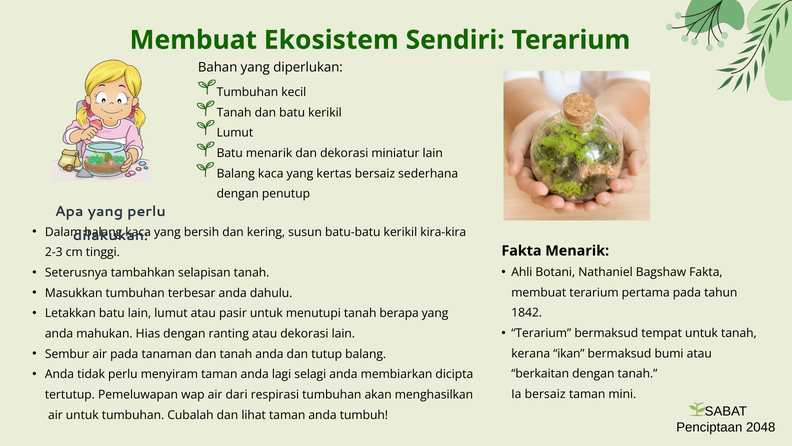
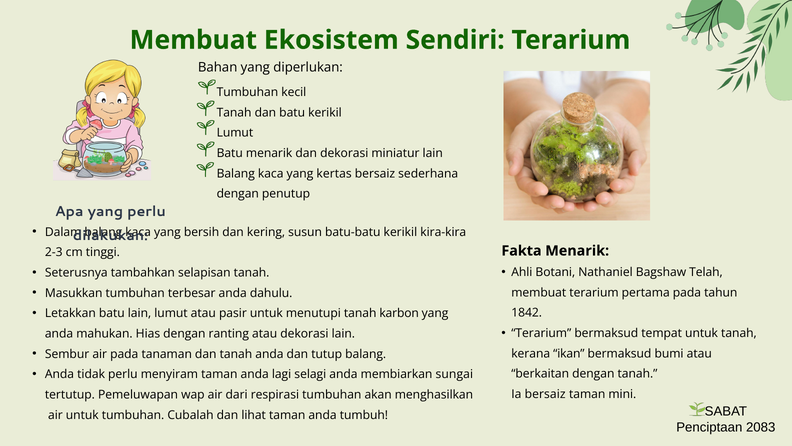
Bagshaw Fakta: Fakta -> Telah (706, 272)
berapa: berapa -> karbon (399, 313)
dicipta: dicipta -> sungai (454, 374)
2048: 2048 -> 2083 (761, 427)
